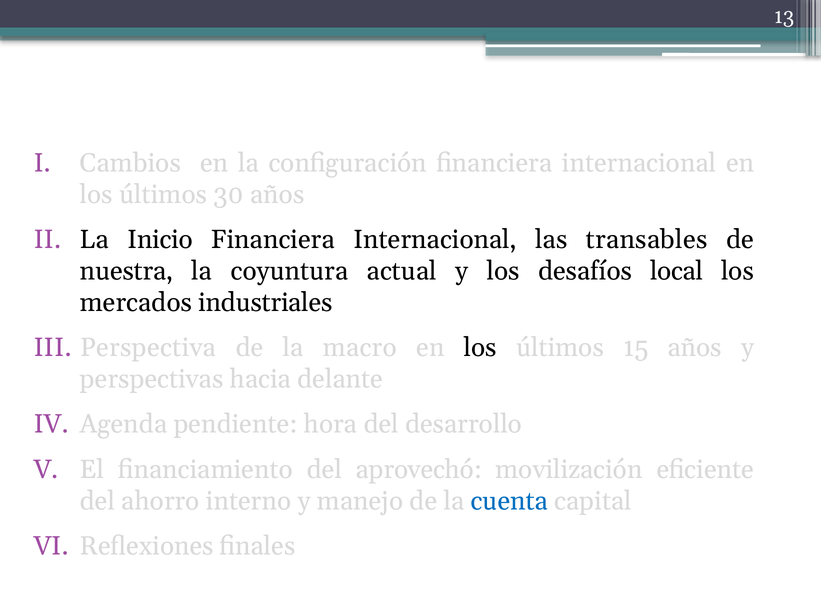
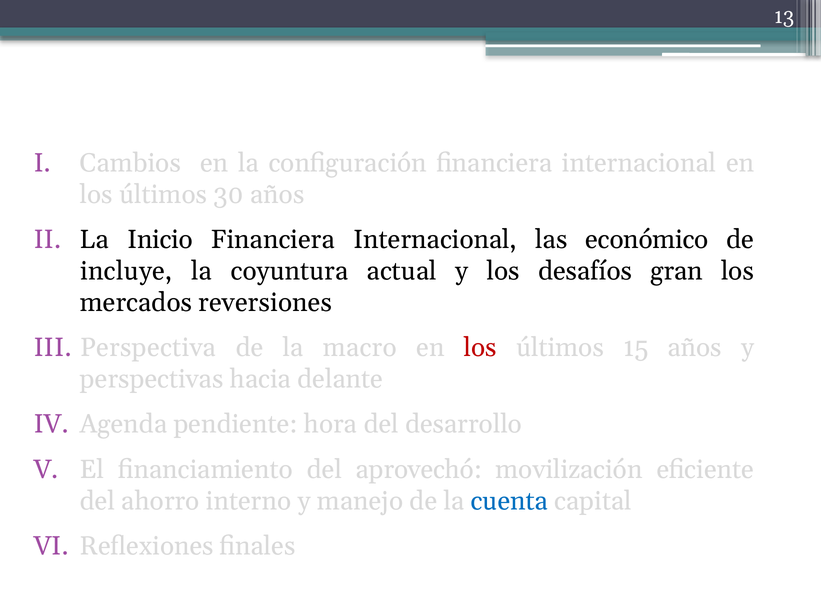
transables: transables -> económico (647, 239)
nuestra: nuestra -> incluye (126, 271)
local: local -> gran (677, 271)
industriales: industriales -> reversiones (265, 302)
los colour: black -> red (480, 348)
